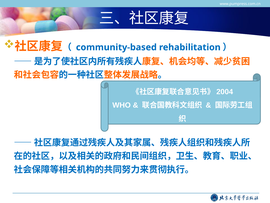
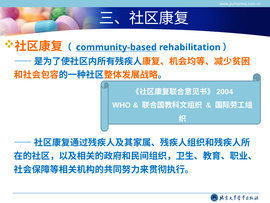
community-based underline: none -> present (116, 47)
